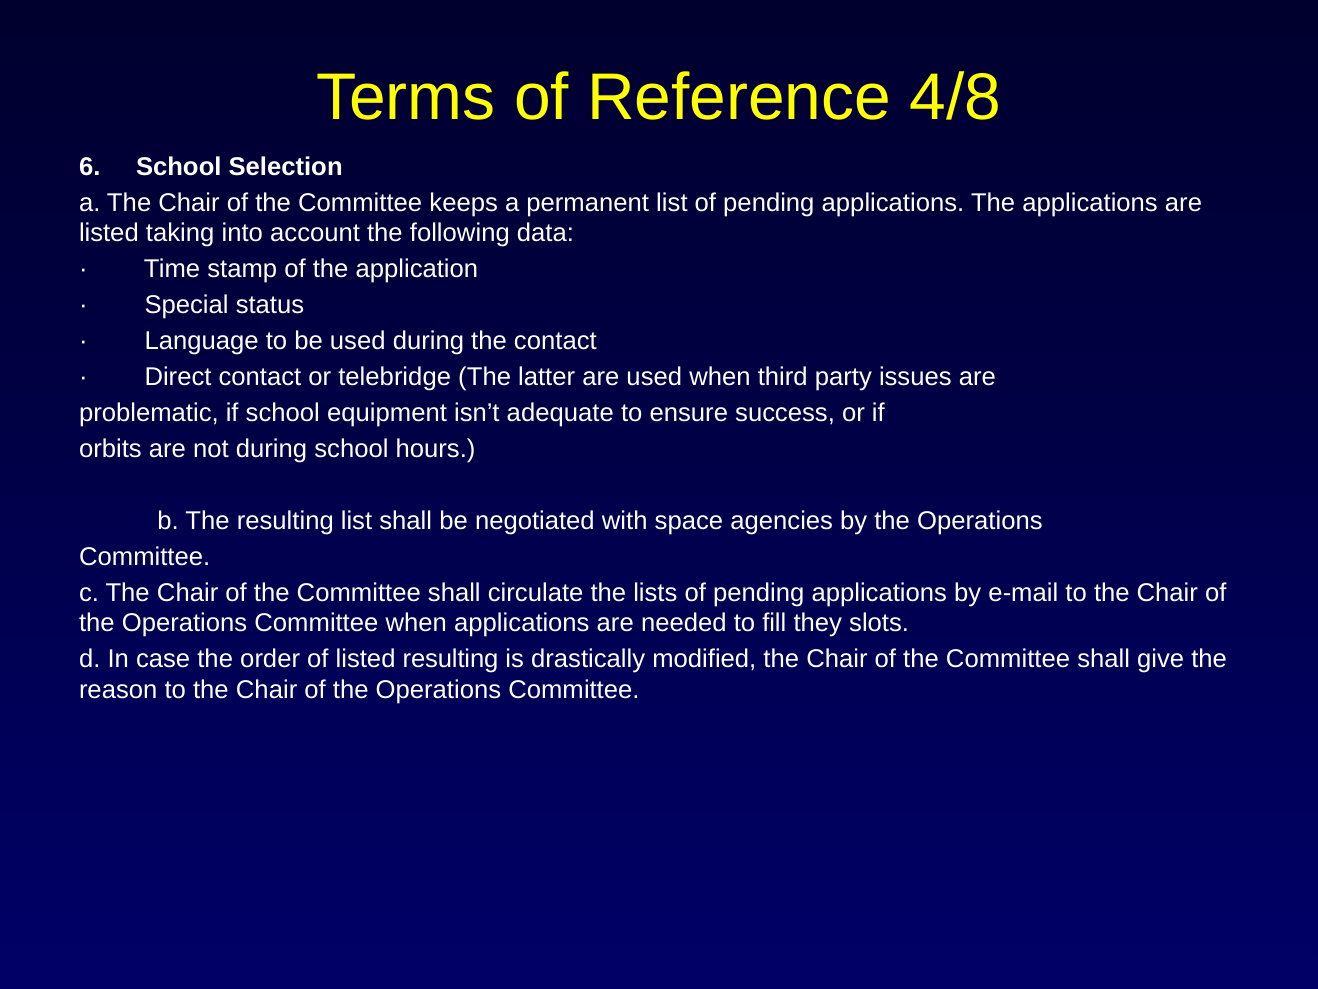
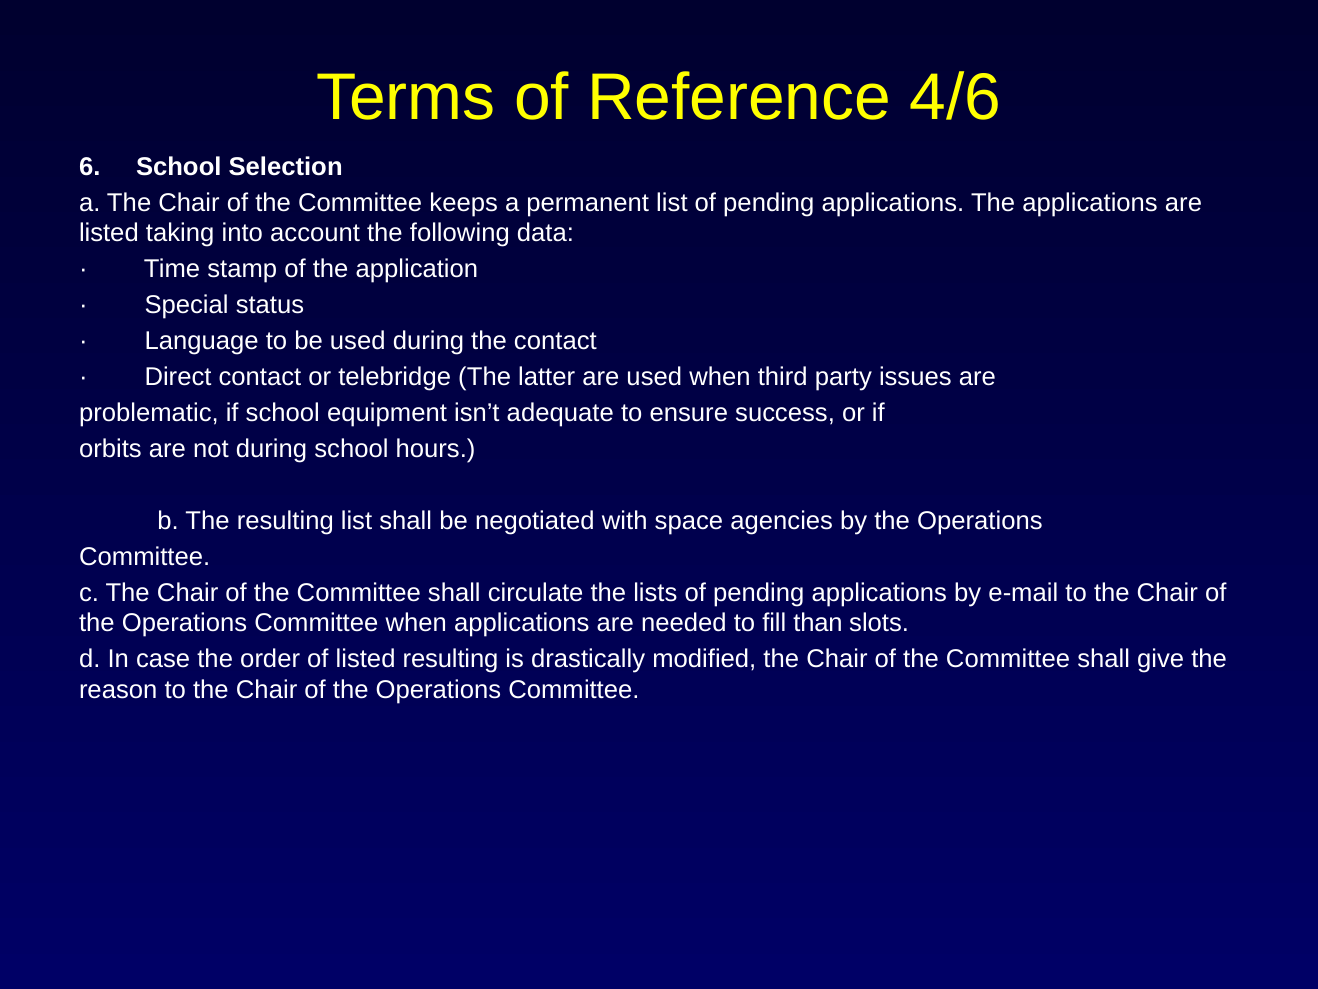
4/8: 4/8 -> 4/6 (955, 98)
they: they -> than (818, 623)
